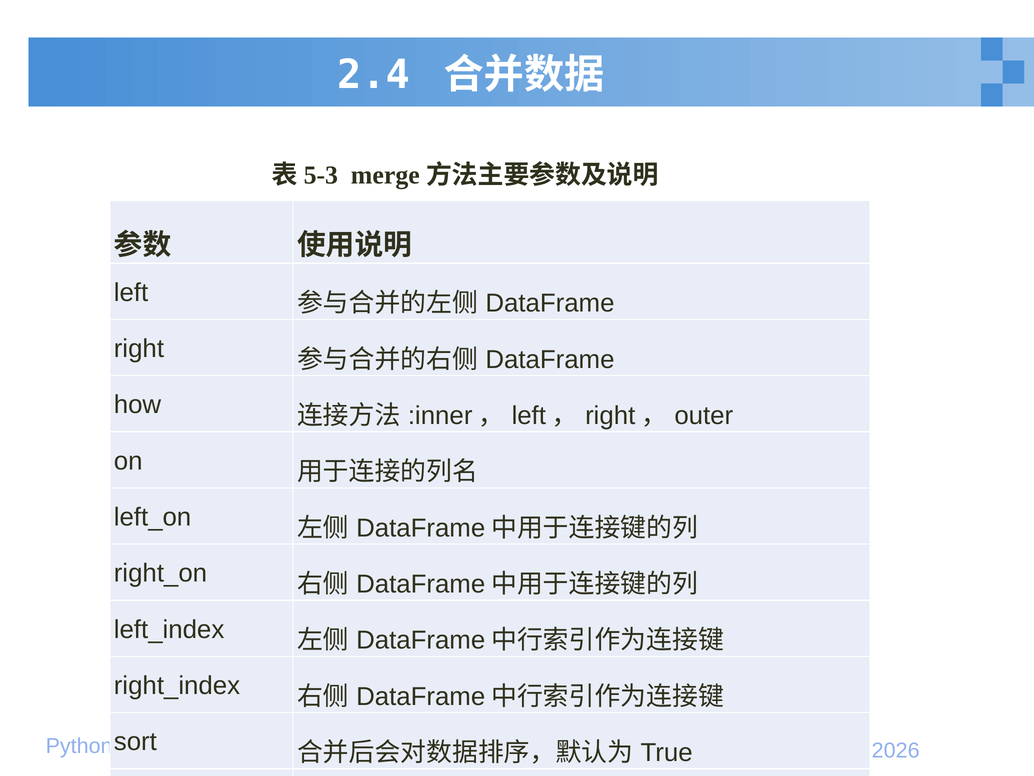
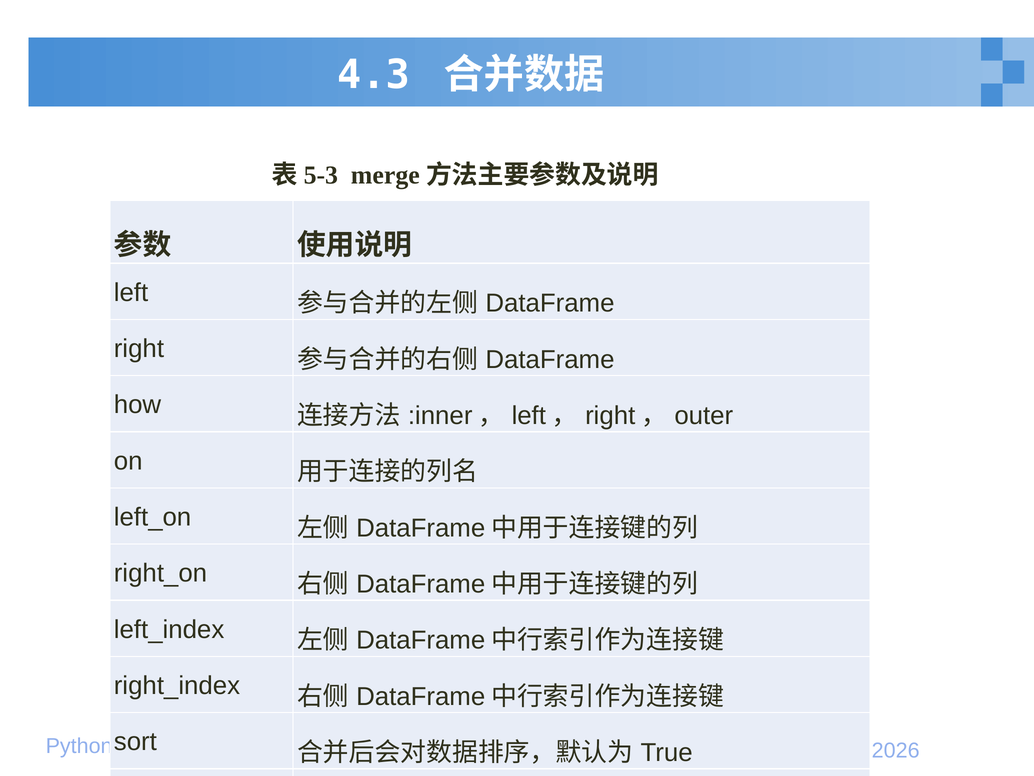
2.4: 2.4 -> 4.3 (374, 75)
